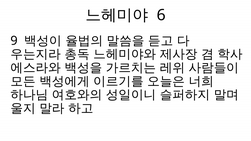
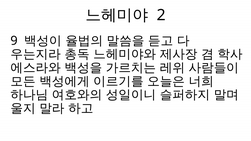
6: 6 -> 2 (161, 15)
